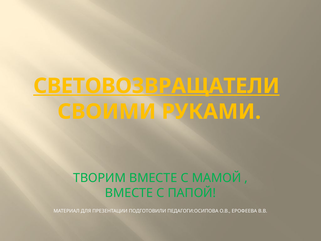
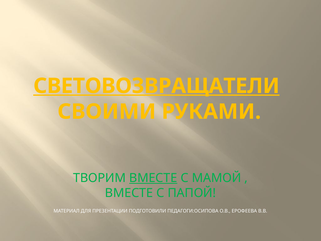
ВМЕСТЕ underline: none -> present (153, 178)
